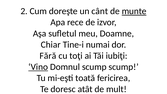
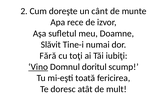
munte underline: present -> none (134, 11)
Chiar: Chiar -> Slăvit (51, 45)
Domnul scump: scump -> doritul (94, 67)
